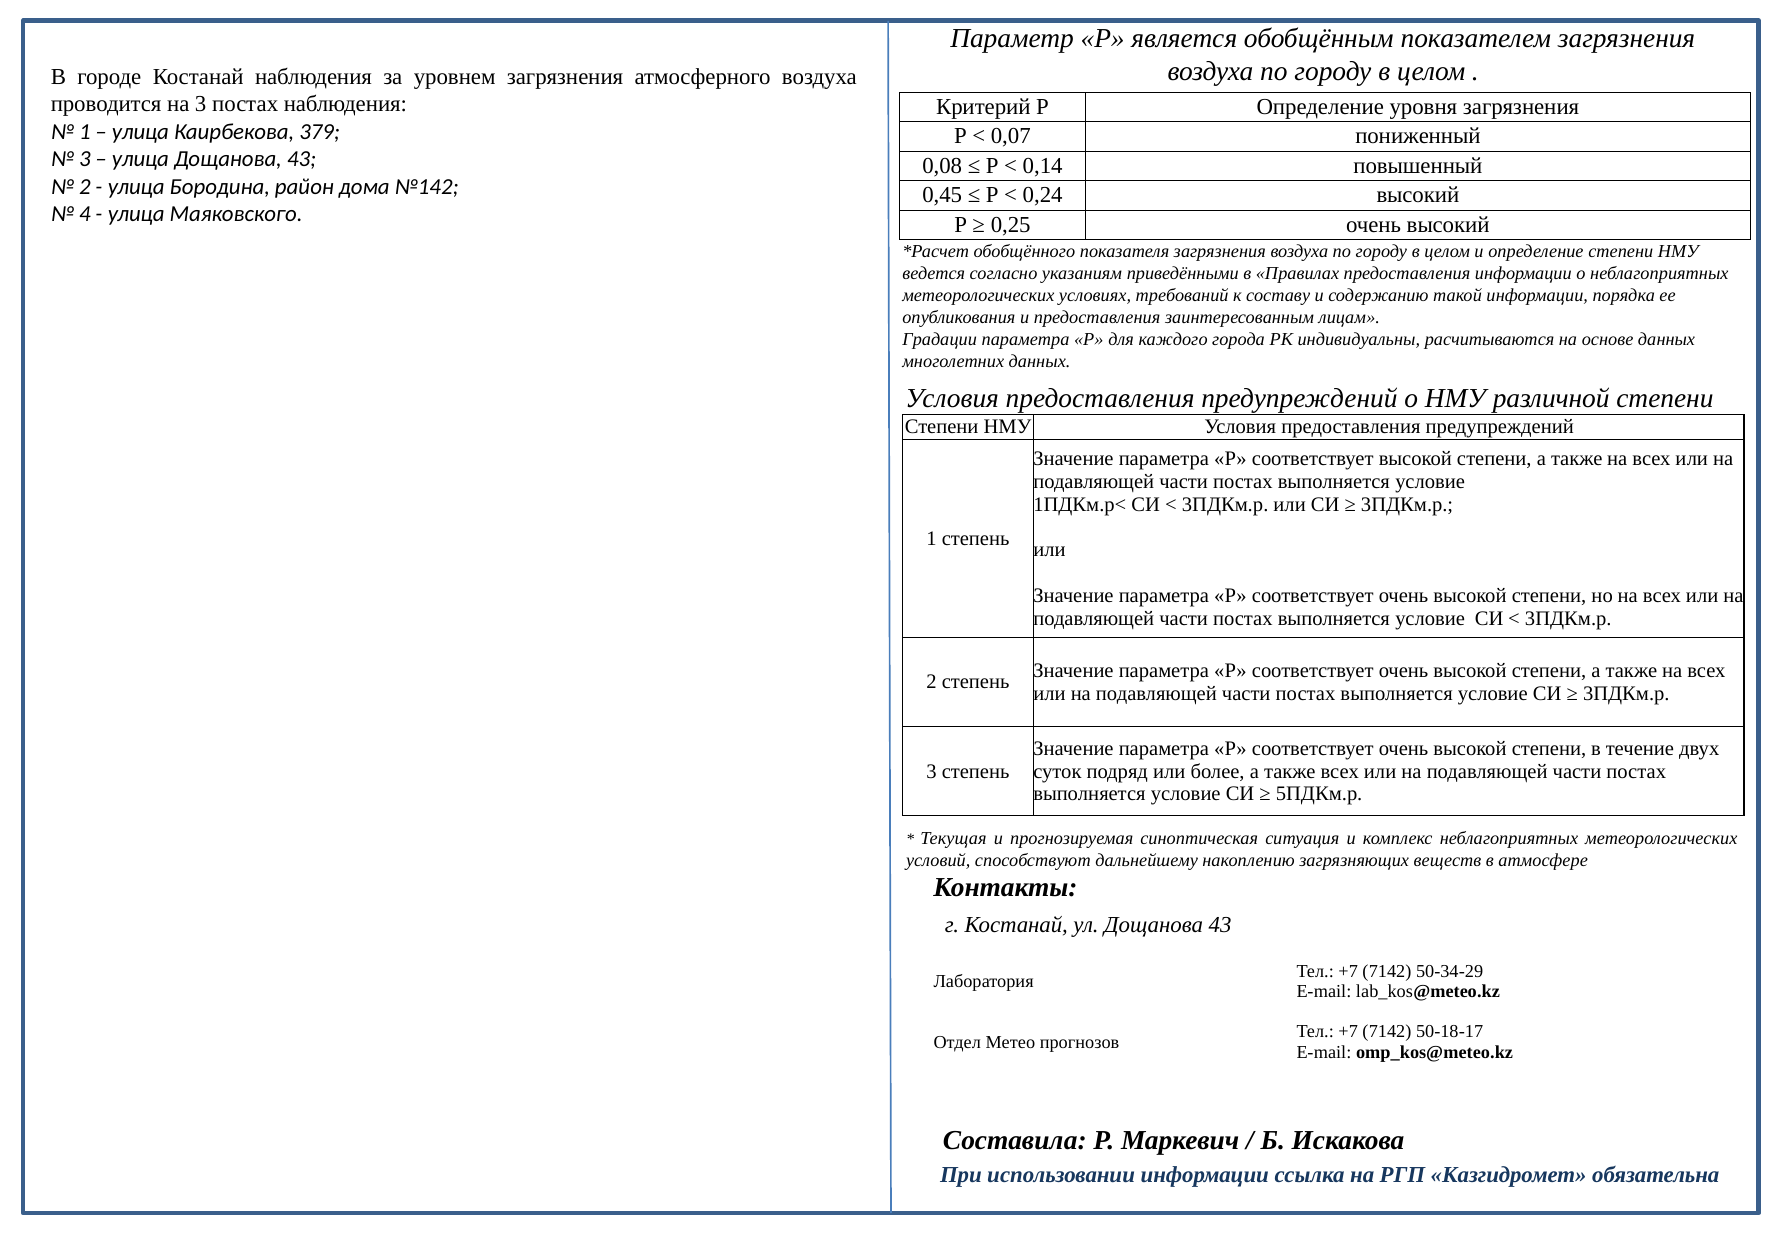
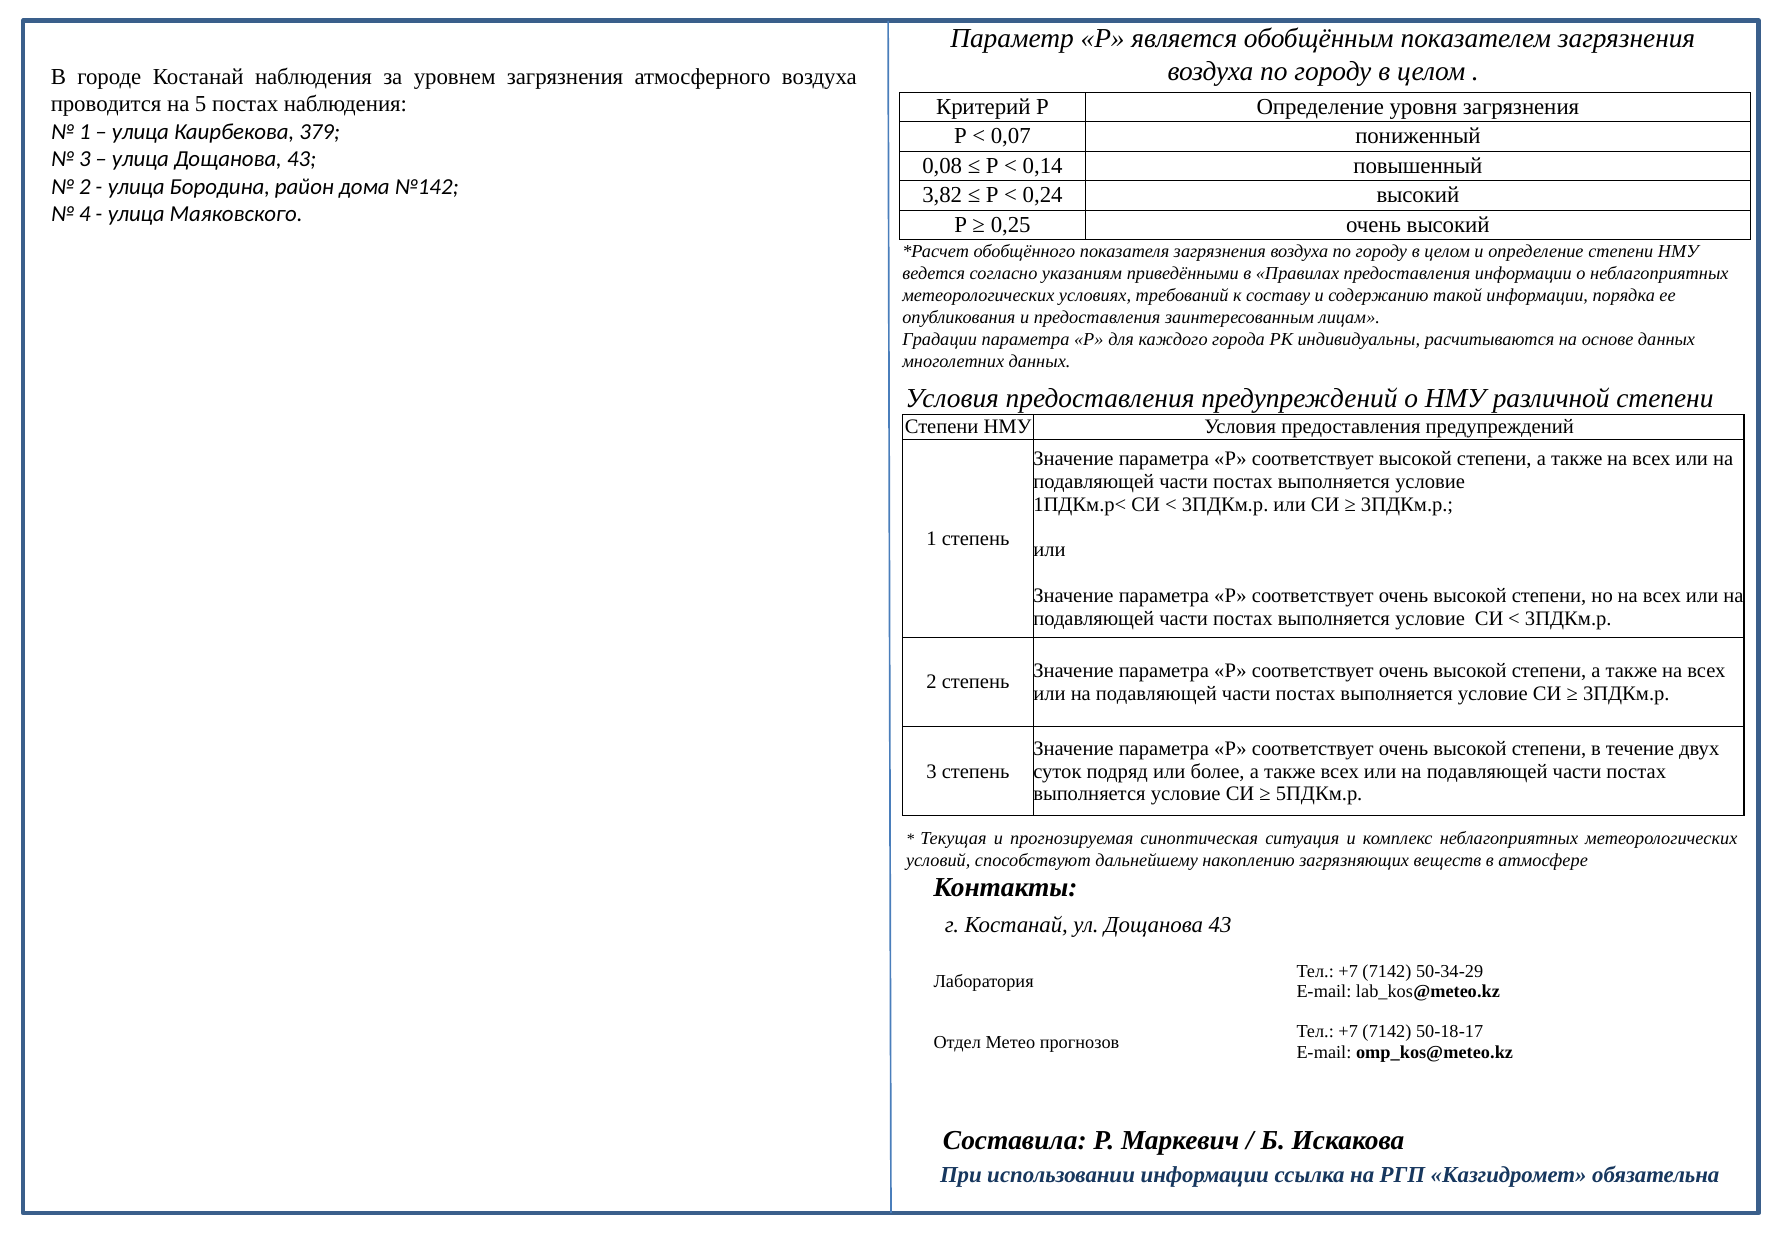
на 3: 3 -> 5 (201, 104)
0,45: 0,45 -> 3,82 (942, 195)
